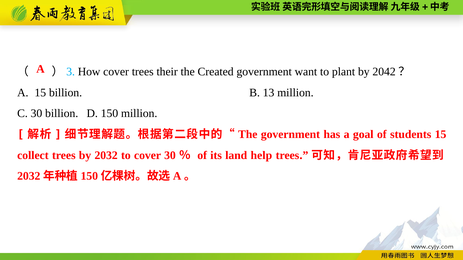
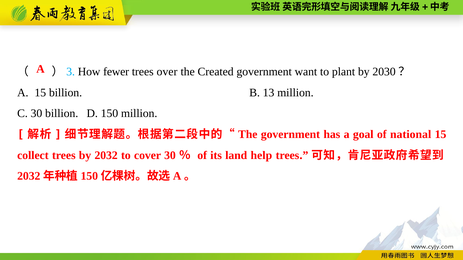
How cover: cover -> fewer (116, 72)
their: their -> over (167, 72)
2042: 2042 -> 2030 (384, 72)
students: students -> national (411, 135)
